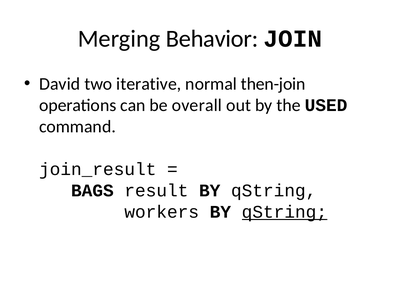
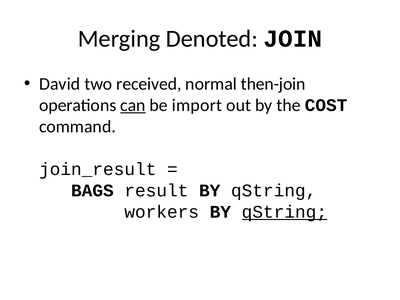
Behavior: Behavior -> Denoted (212, 39)
iterative: iterative -> received (149, 84)
can underline: none -> present (133, 105)
overall: overall -> import (197, 105)
USED: USED -> COST (326, 105)
